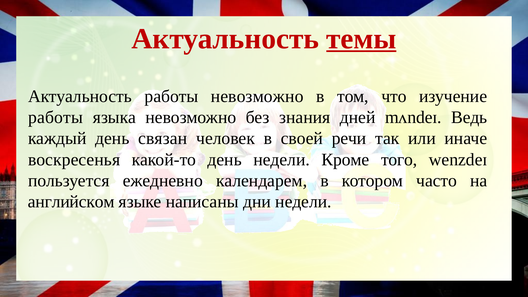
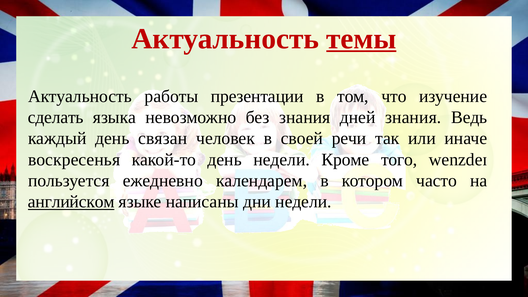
работы невозможно: невозможно -> презентации (257, 96)
работы: работы -> сделать (56, 117)
дней mʌndeɪ: mʌndeɪ -> знания (413, 117)
английском underline: none -> present (71, 202)
